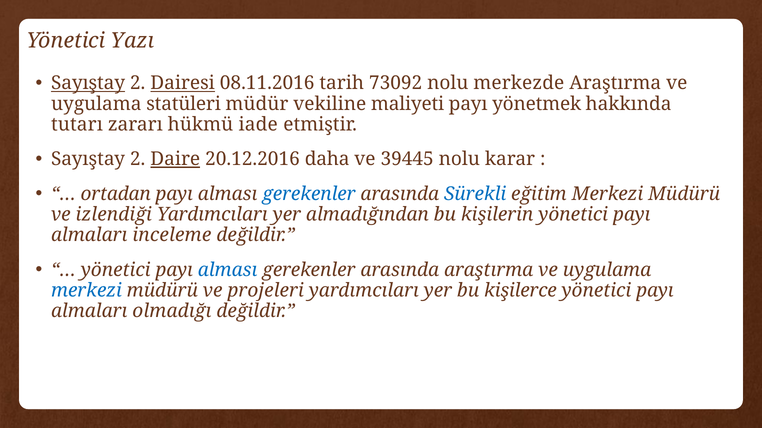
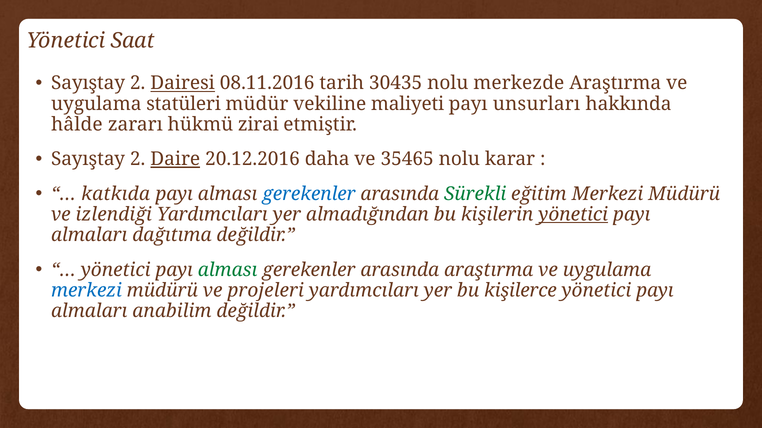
Yazı: Yazı -> Saat (133, 41)
Sayıştay underline: present -> none (88, 83)
73092: 73092 -> 30435 (396, 83)
yönetmek: yönetmek -> unsurları (536, 104)
tutarı: tutarı -> hâlde (77, 124)
iade: iade -> zirai (258, 124)
39445: 39445 -> 35465 (407, 159)
ortadan: ortadan -> katkıda (116, 194)
Sürekli colour: blue -> green (475, 194)
yönetici underline: none -> present (573, 215)
inceleme: inceleme -> dağıtıma (172, 235)
alması colour: blue -> green (228, 270)
olmadığı: olmadığı -> anabilim (172, 311)
